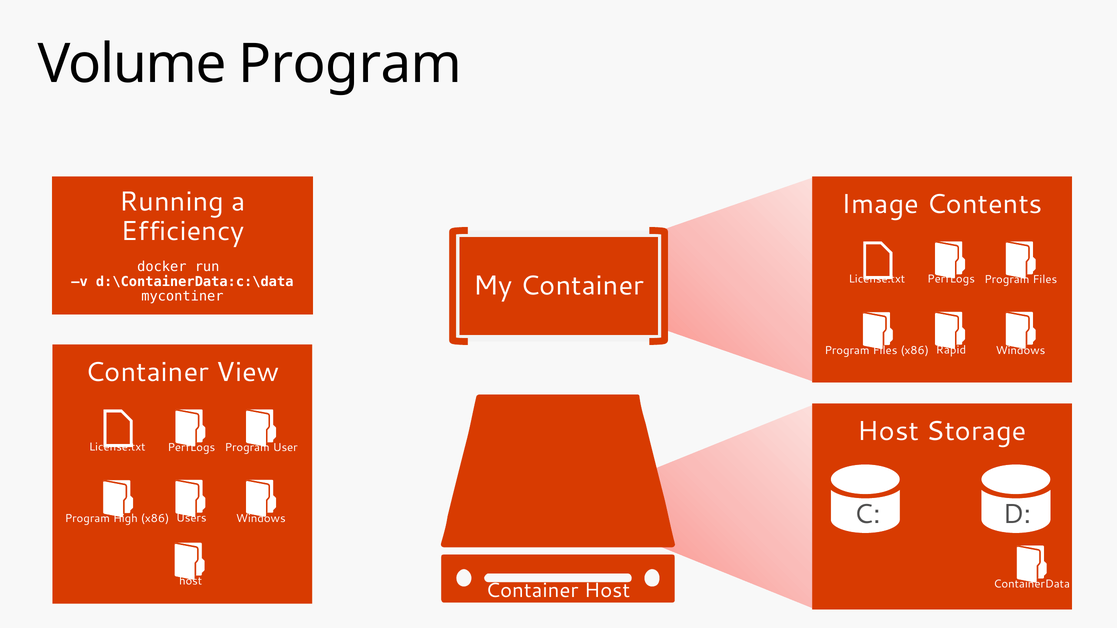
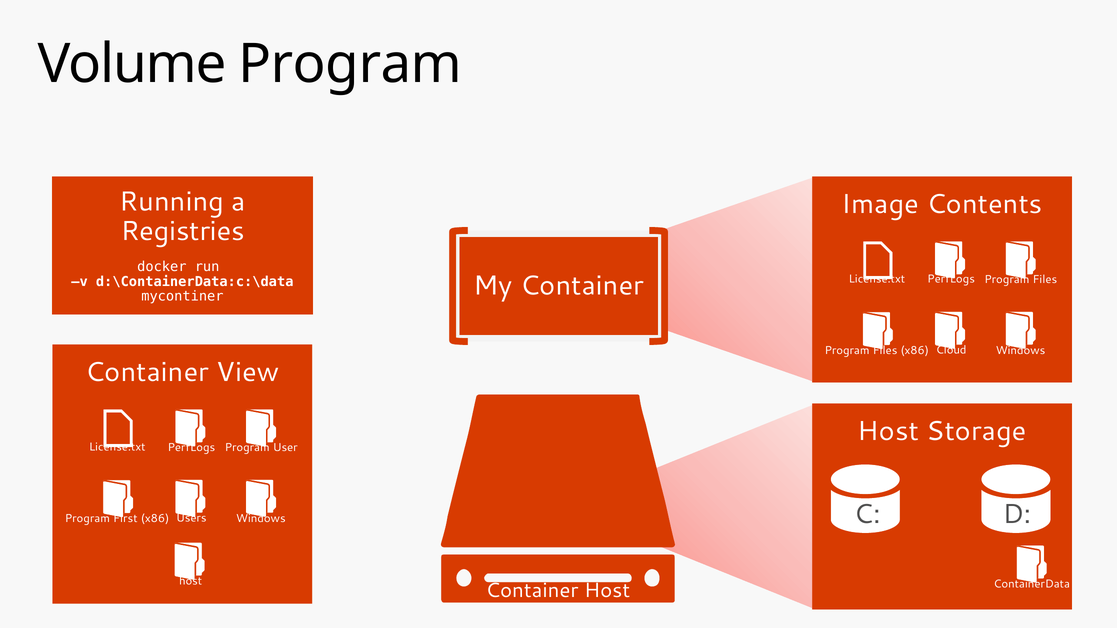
Efficiency: Efficiency -> Registries (183, 231)
Rapid: Rapid -> Cloud (951, 350)
High: High -> First (125, 519)
